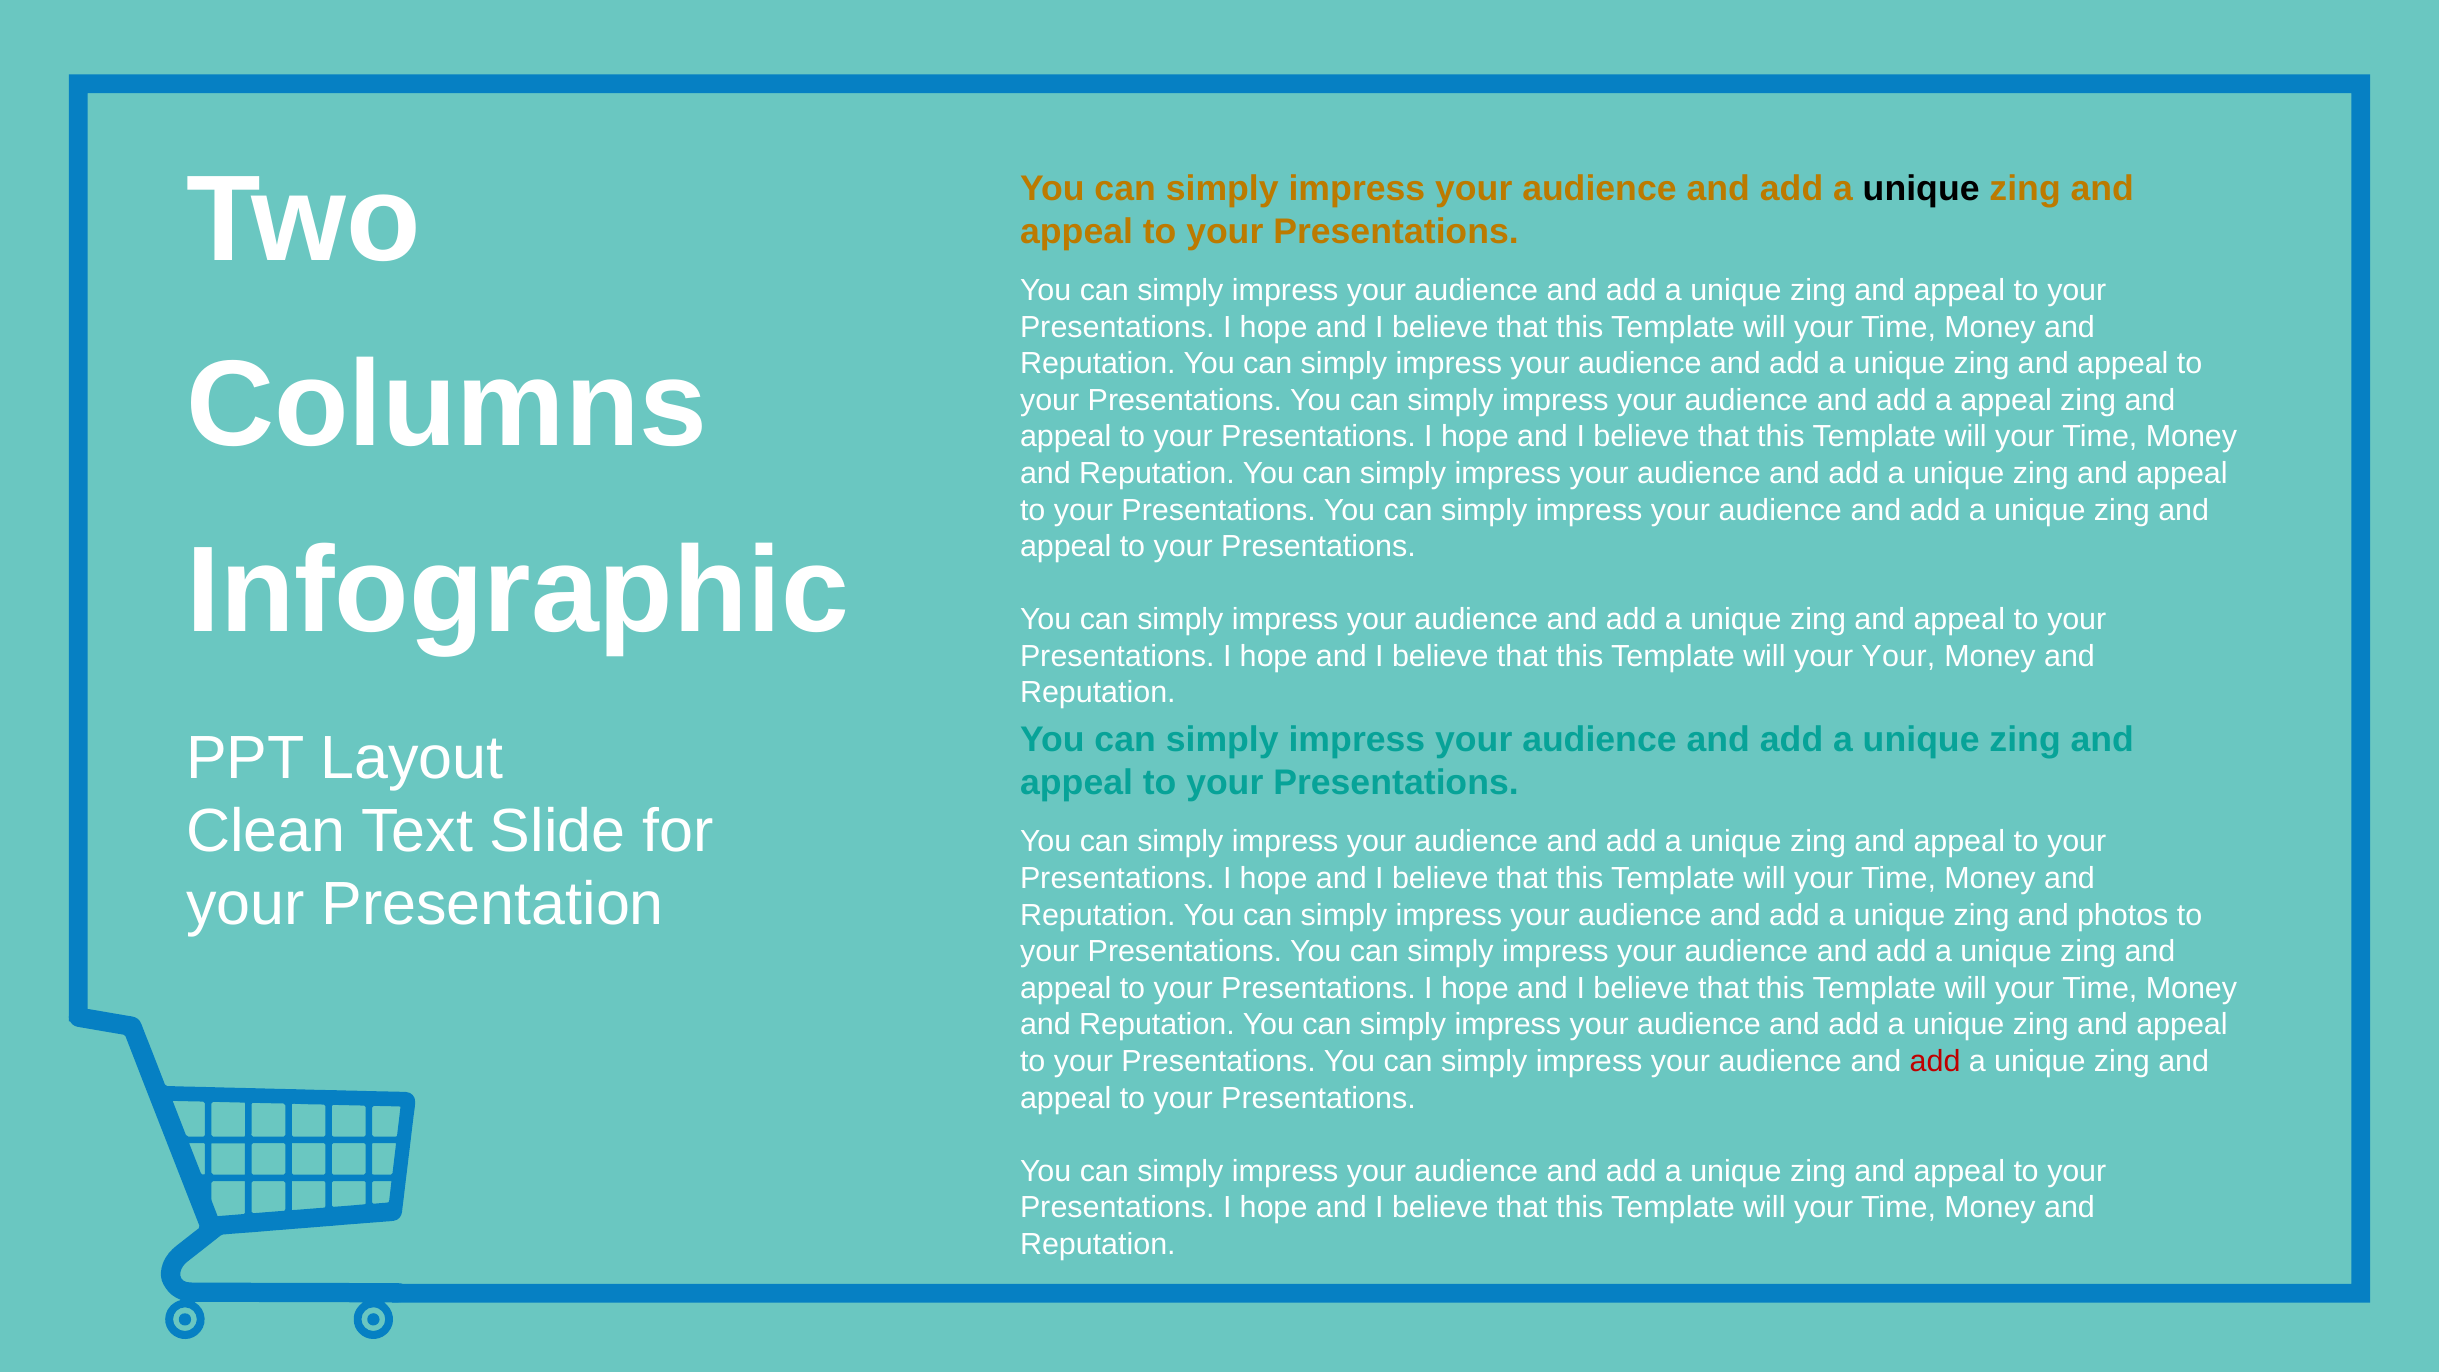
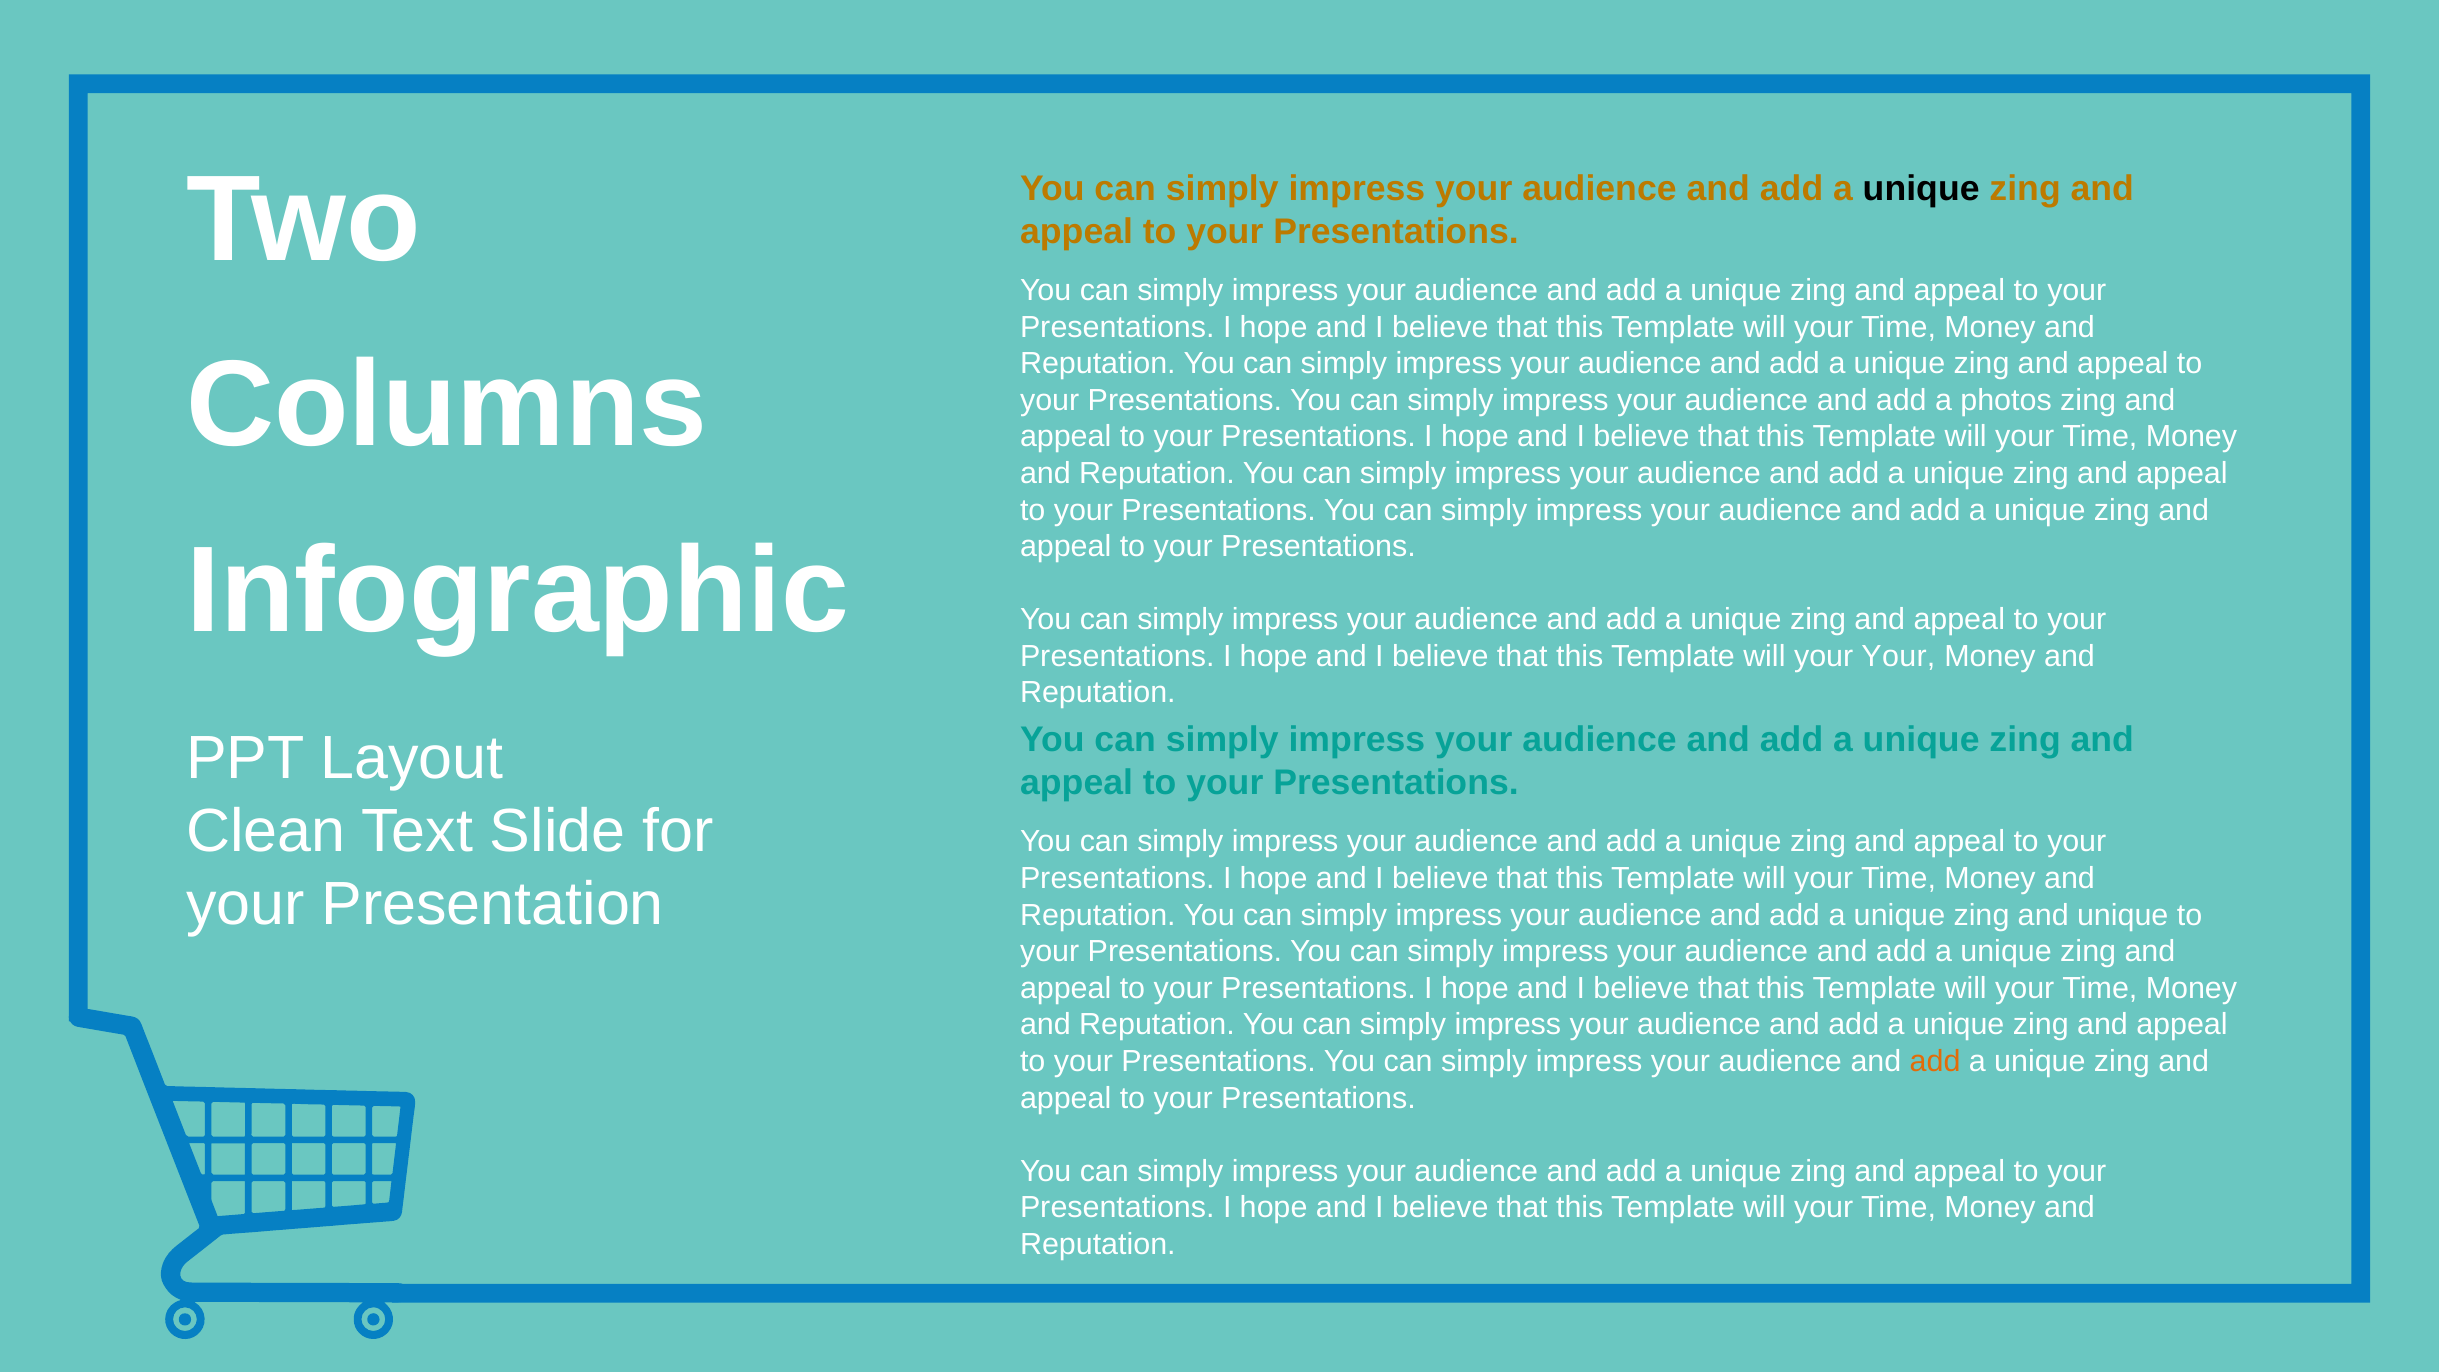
a appeal: appeal -> photos (2006, 400)
and photos: photos -> unique (2123, 915)
add colour: red -> orange (1935, 1061)
